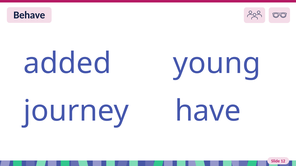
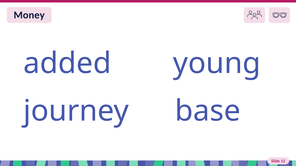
Behave: Behave -> Money (29, 15)
have: have -> base (208, 111)
